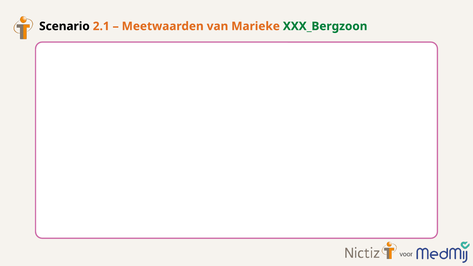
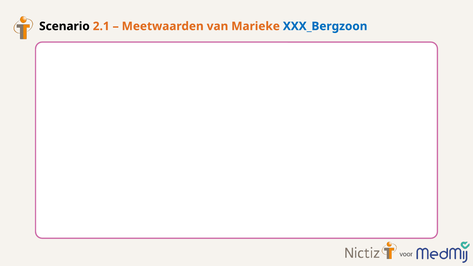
XXX_Bergzoon colour: green -> blue (325, 26)
